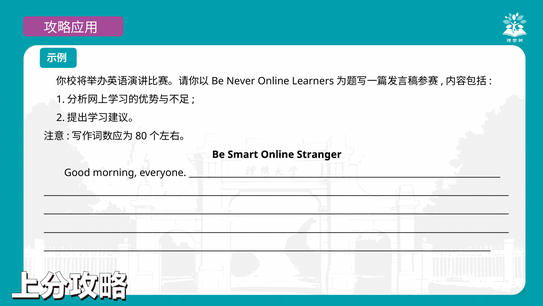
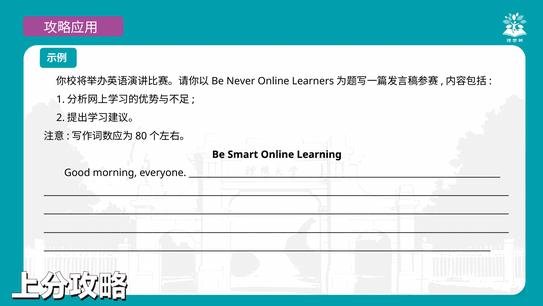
Stranger: Stranger -> Learning (319, 154)
